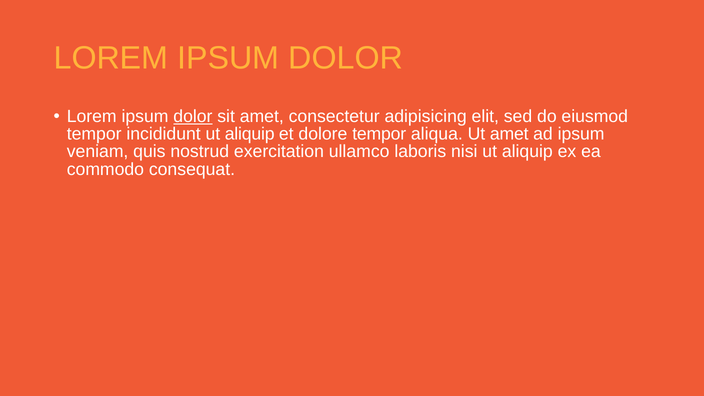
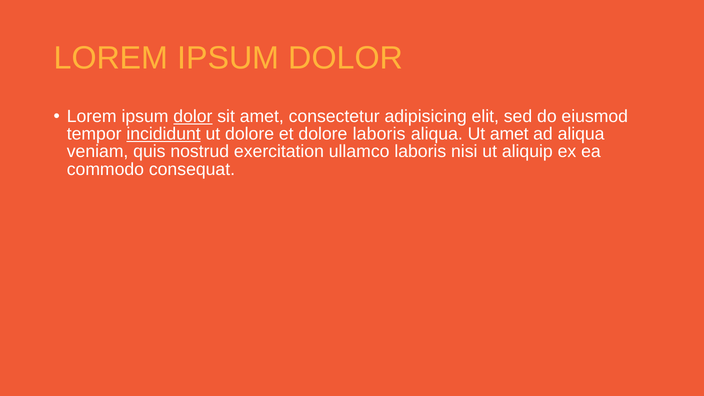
incididunt underline: none -> present (164, 134)
aliquip: aliquip -> dolore (250, 134)
dolore tempor: tempor -> laboris (379, 134)
ad ipsum: ipsum -> aliqua (581, 134)
